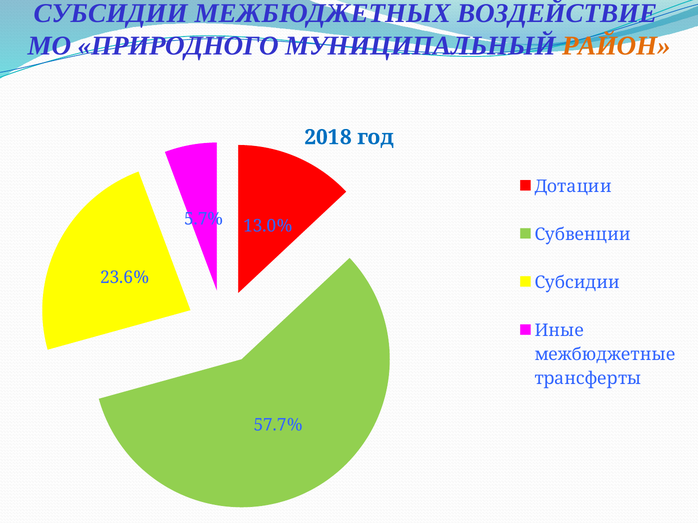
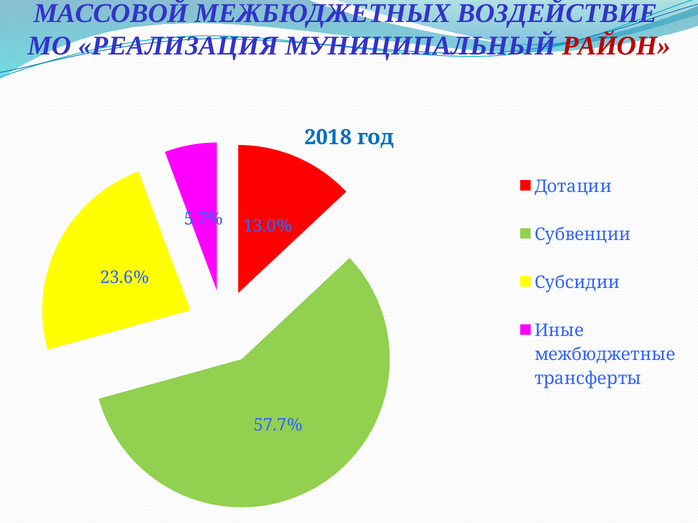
СУБСИДИИ: СУБСИДИИ -> МАССОВОЙ (111, 13)
ПРИРОДНОГО: ПРИРОДНОГО -> РЕАЛИЗАЦИЯ (178, 46)
РАЙОН colour: orange -> red (616, 46)
